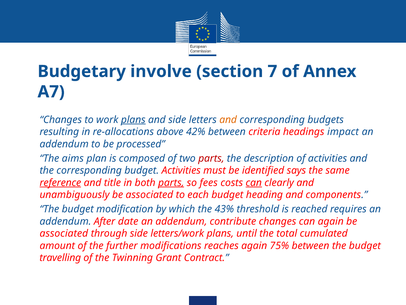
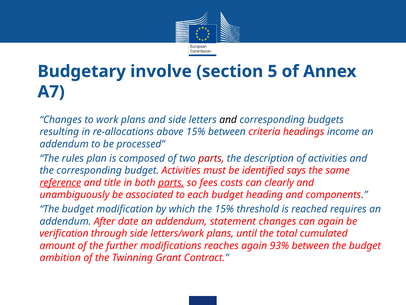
7: 7 -> 5 (272, 71)
plans underline: present -> none (133, 119)
and colour: orange -> black (228, 119)
above 42%: 42% -> 15% (196, 132)
impact: impact -> income (343, 132)
aims: aims -> rules (73, 158)
can underline: present -> none (254, 182)
the 43%: 43% -> 15% (224, 209)
contribute: contribute -> statement (233, 221)
associated: associated -> verification (64, 233)
75%: 75% -> 93% (279, 245)
travelling: travelling -> ambition (60, 258)
